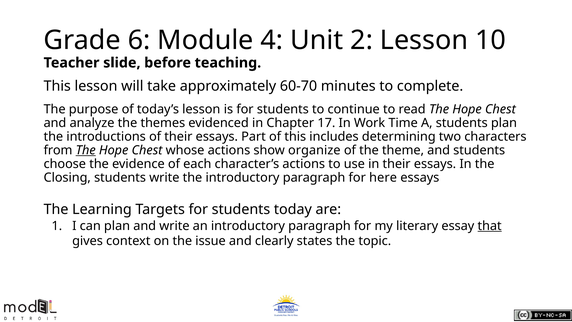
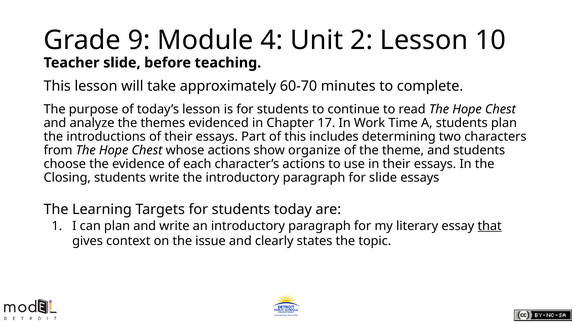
6: 6 -> 9 (139, 40)
The underline: present -> none (86, 150)
for here: here -> slide (383, 178)
